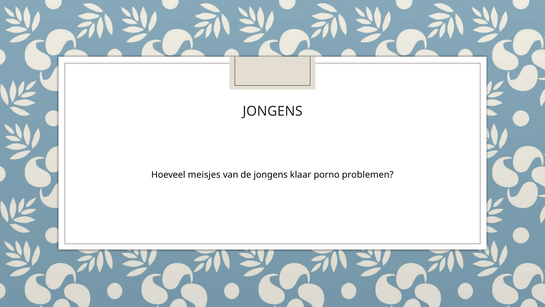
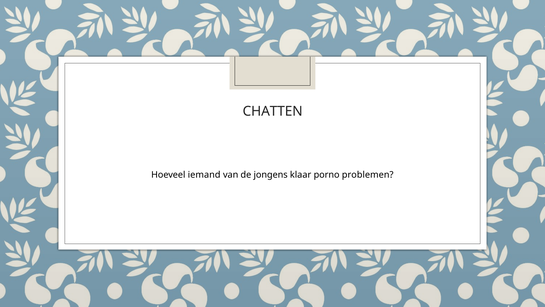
JONGENS: JONGENS -> CHATTEN (273, 111)
meisjes: meisjes -> iemand (204, 175)
